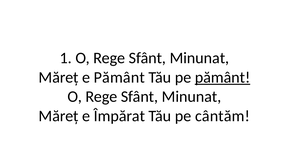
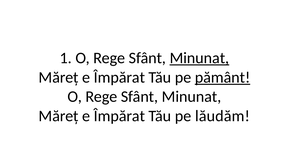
Minunat underline: none -> present (199, 58)
Pământ: Pământ -> Împărat (119, 77)
cântăm: cântăm -> lăudăm (222, 116)
